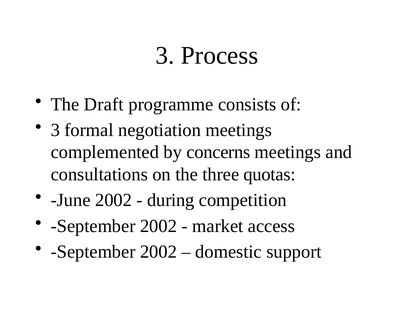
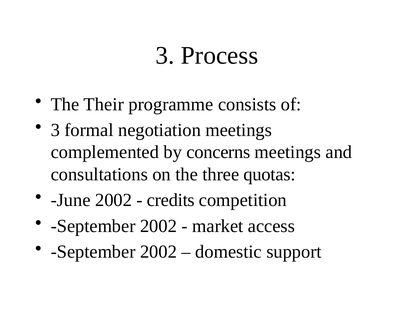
Draft: Draft -> Their (104, 104)
during: during -> credits (171, 200)
